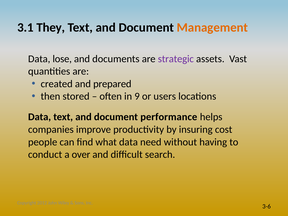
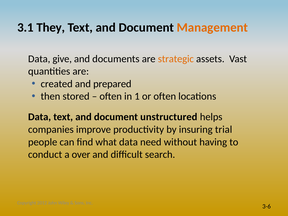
lose: lose -> give (62, 59)
strategic colour: purple -> orange (176, 59)
9: 9 -> 1 (137, 96)
or users: users -> often (165, 96)
performance: performance -> unstructured (169, 117)
cost: cost -> trial (224, 129)
